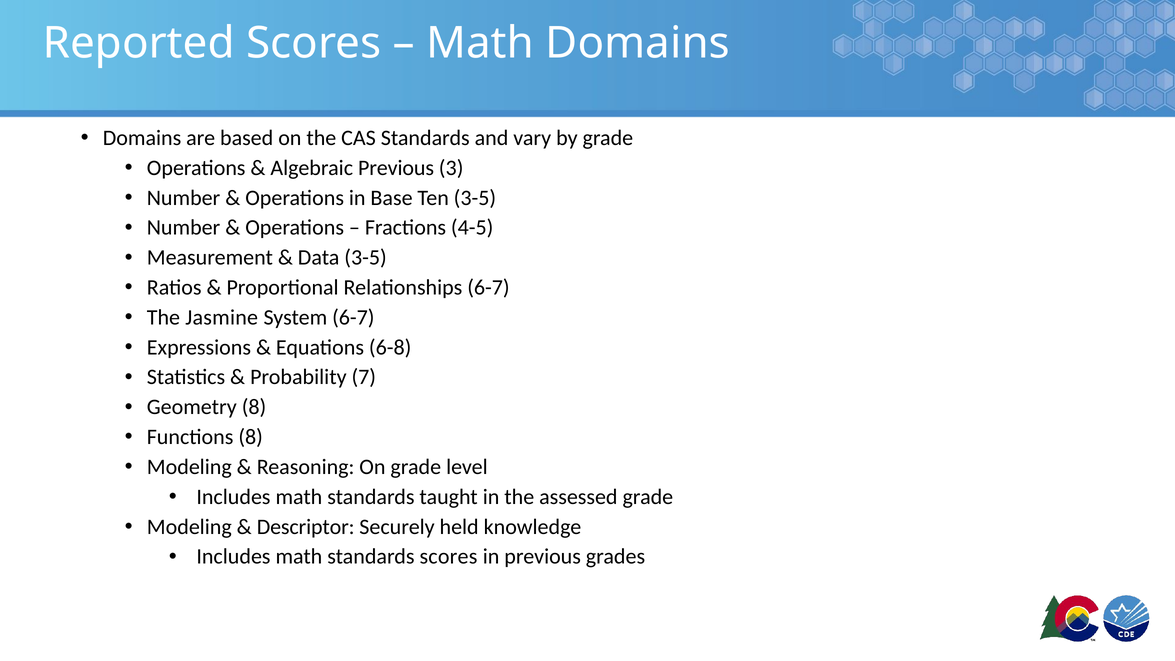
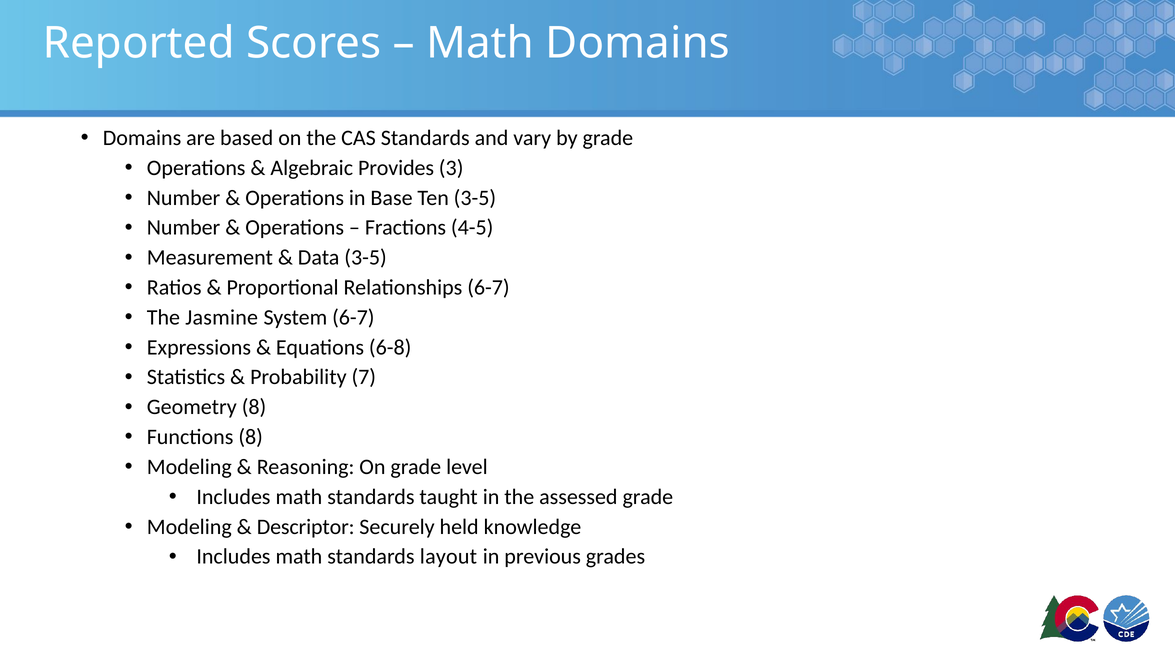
Algebraic Previous: Previous -> Provides (396, 168)
standards scores: scores -> layout (448, 557)
